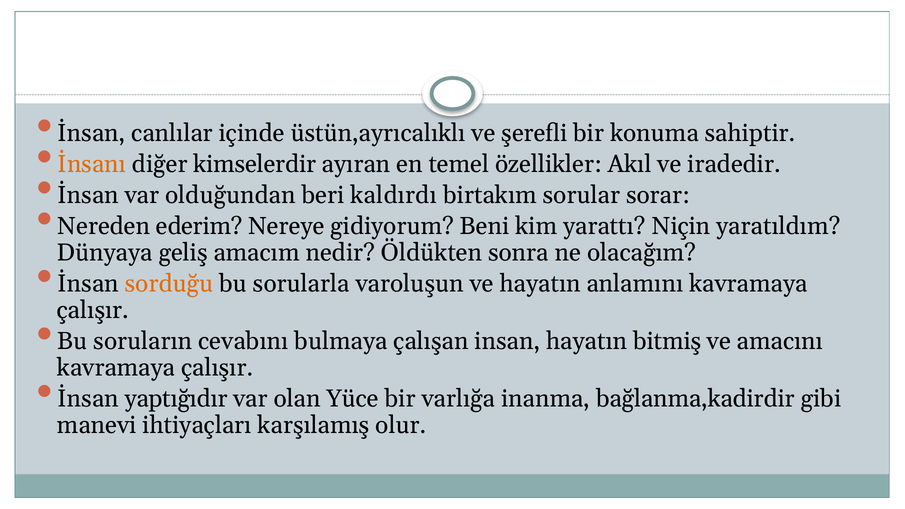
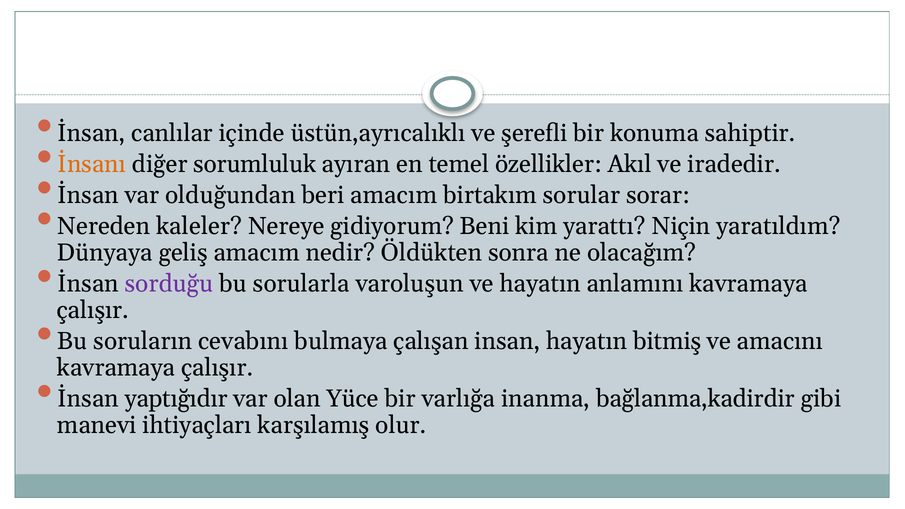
kimselerdir: kimselerdir -> sorumluluk (255, 164)
beri kaldırdı: kaldırdı -> amacım (394, 195)
ederim: ederim -> kaleler (199, 226)
sorduğu colour: orange -> purple (169, 284)
